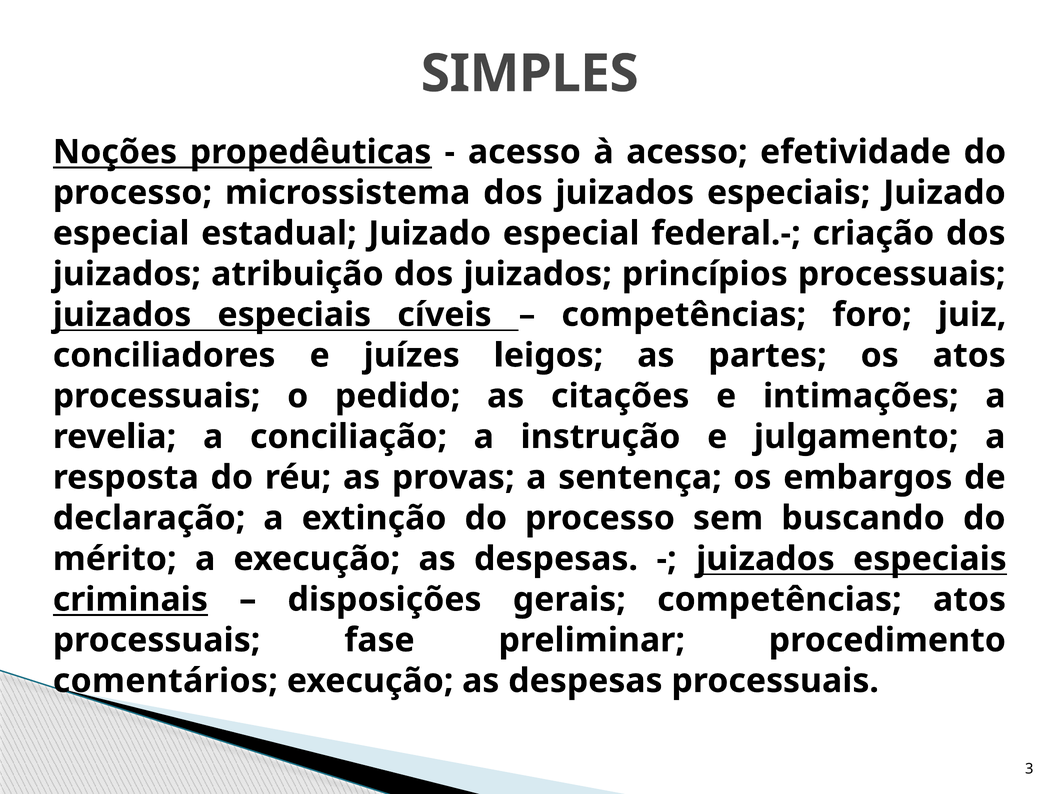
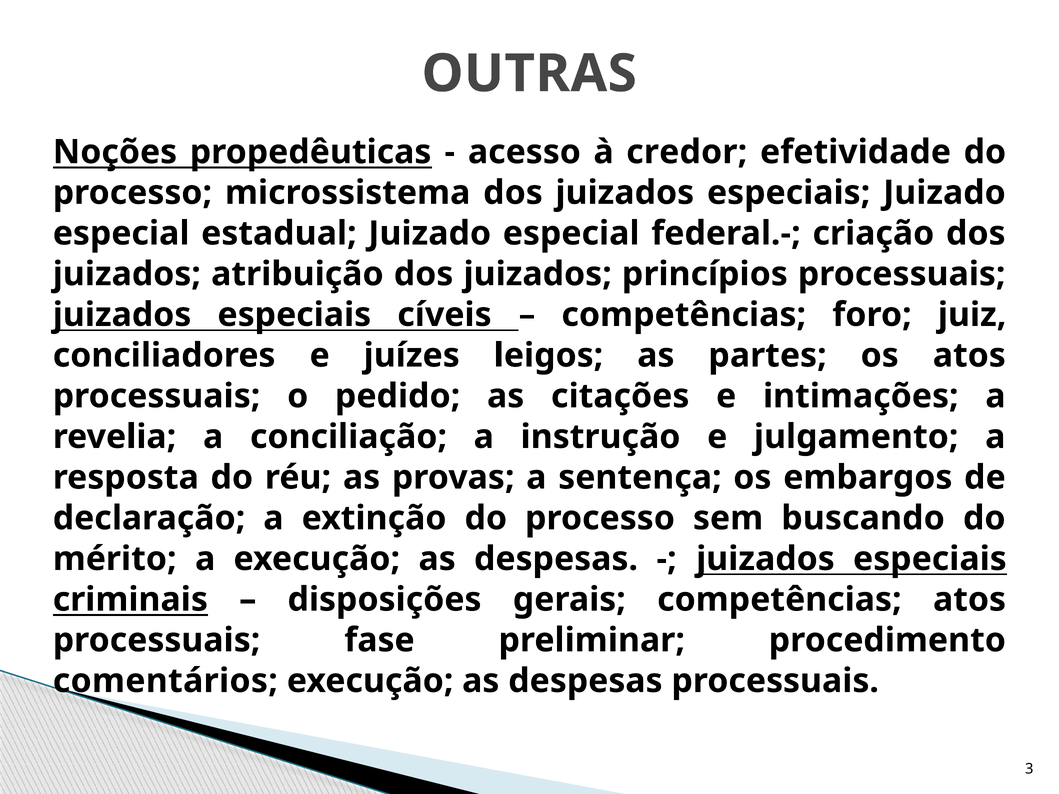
SIMPLES: SIMPLES -> OUTRAS (529, 74)
à acesso: acesso -> credor (687, 152)
